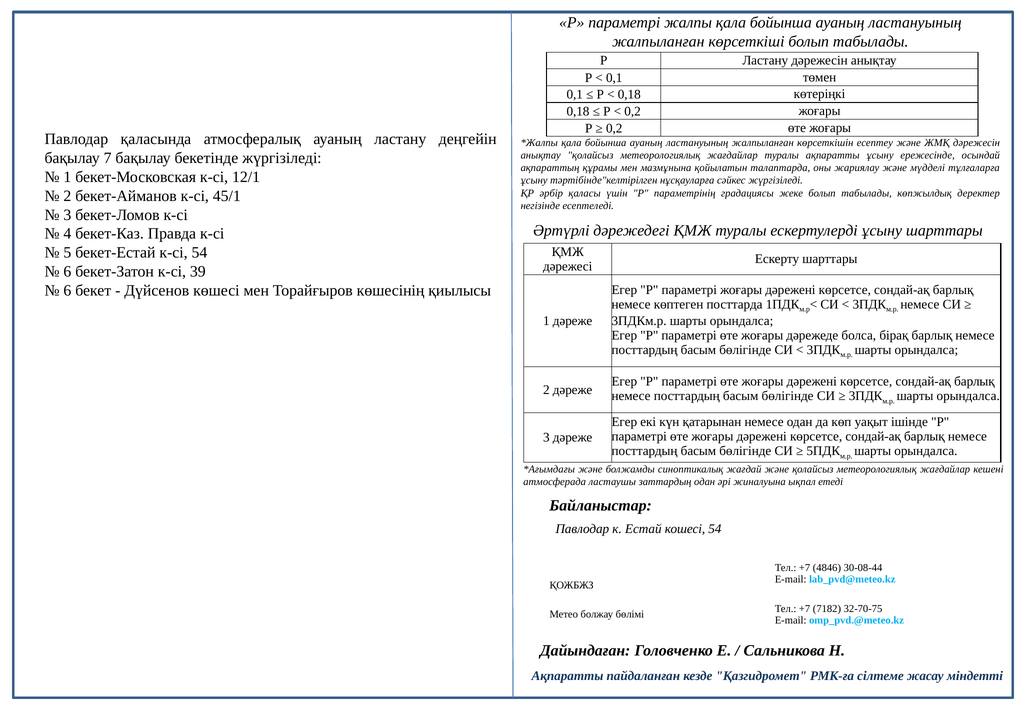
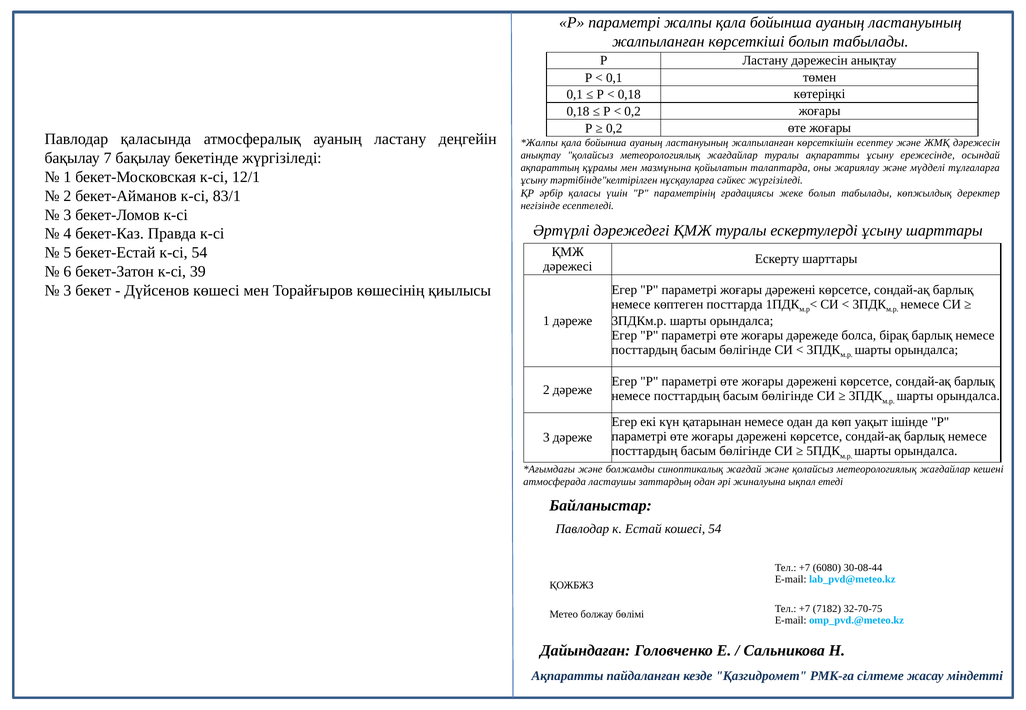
45/1: 45/1 -> 83/1 (227, 196)
6: 6 -> 3 (67, 291)
4846: 4846 -> 6080 (827, 568)
